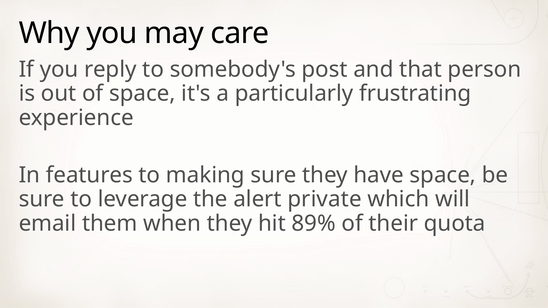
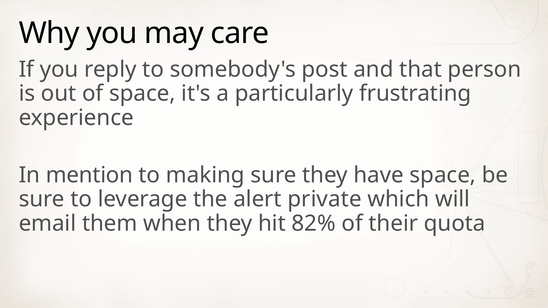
features: features -> mention (89, 175)
89%: 89% -> 82% (314, 223)
